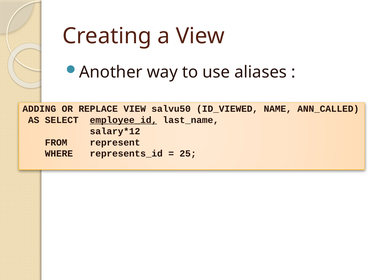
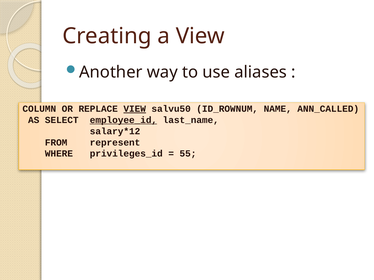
ADDING: ADDING -> COLUMN (39, 109)
VIEW underline: none -> present (135, 109)
ID_VIEWED: ID_VIEWED -> ID_ROWNUM (227, 109)
represents_id: represents_id -> privileges_id (126, 154)
25: 25 -> 55 (188, 154)
